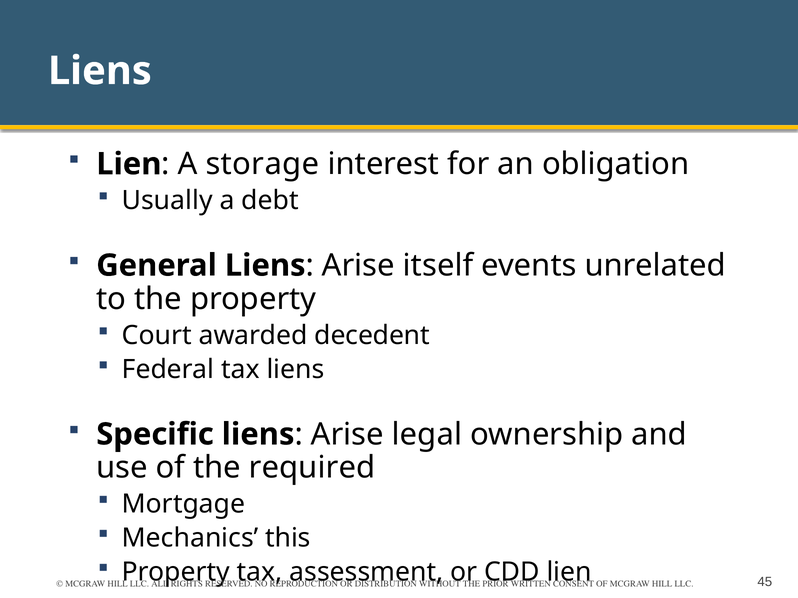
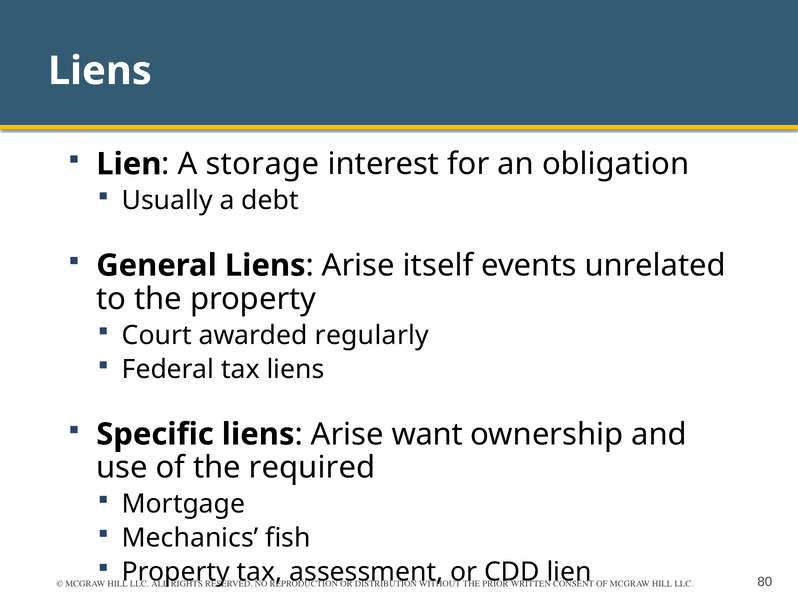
decedent: decedent -> regularly (372, 336)
legal: legal -> want (427, 435)
this: this -> fish (288, 539)
45: 45 -> 80 (765, 582)
